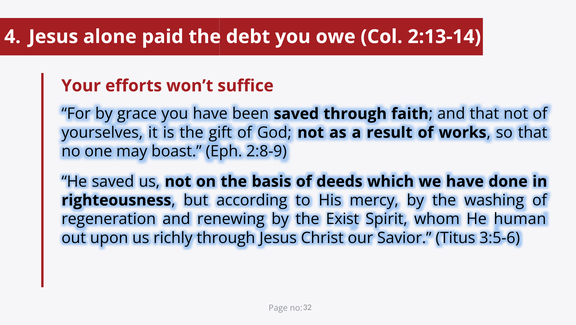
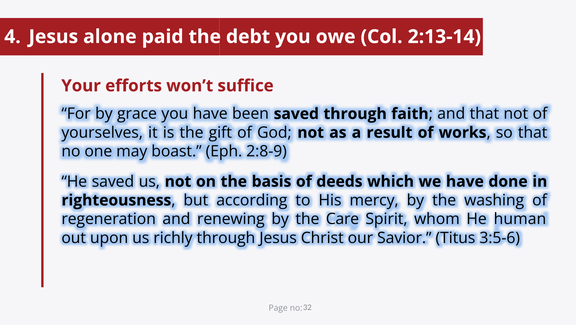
Exist: Exist -> Care (342, 219)
